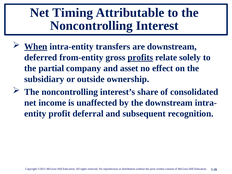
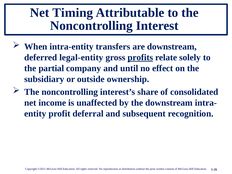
When underline: present -> none (36, 47)
from-entity: from-entity -> legal-entity (81, 57)
asset: asset -> until (129, 68)
